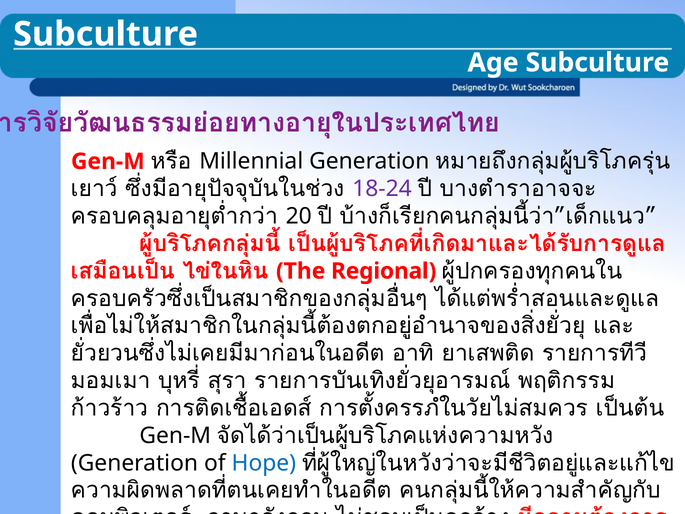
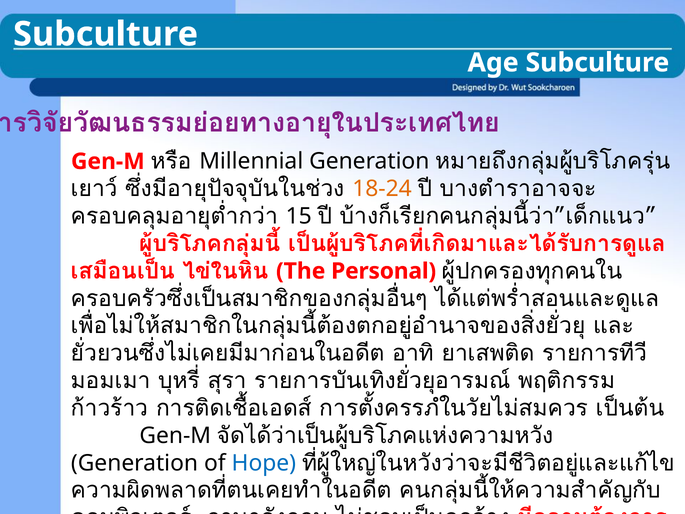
18-24 colour: purple -> orange (382, 189)
20: 20 -> 15 (299, 216)
Regional: Regional -> Personal (384, 271)
